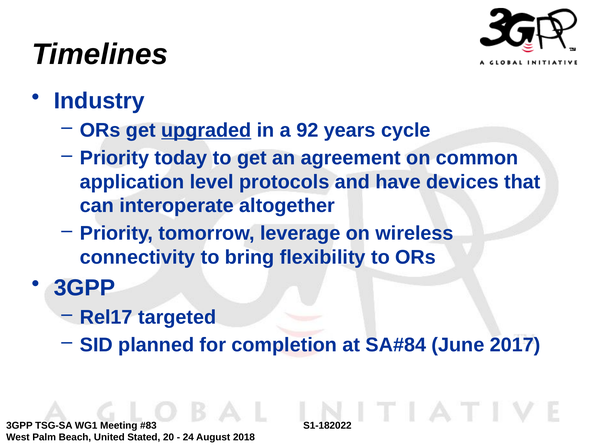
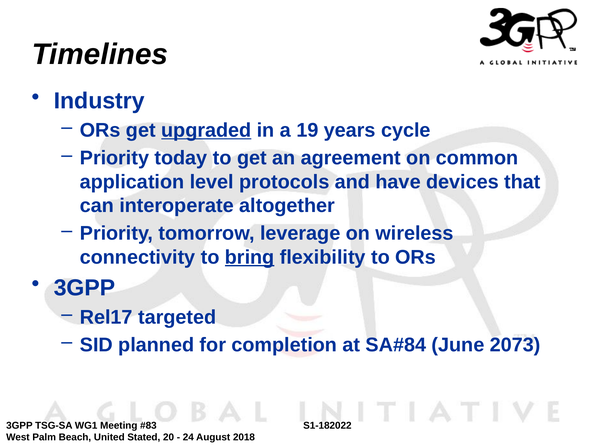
92: 92 -> 19 (307, 130)
bring underline: none -> present (250, 257)
2017: 2017 -> 2073 (515, 345)
